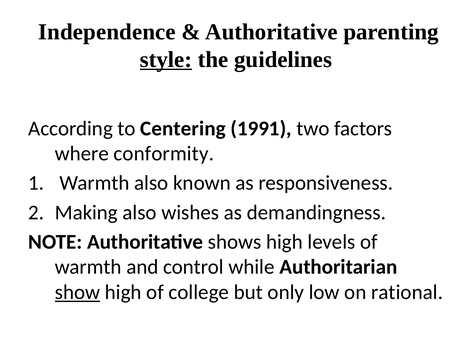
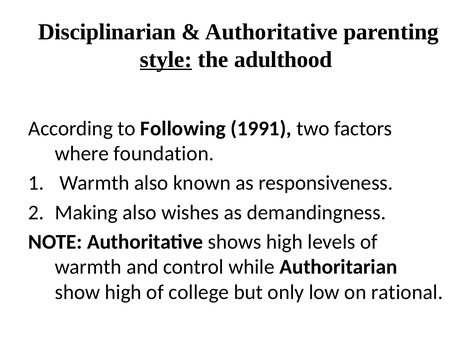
Independence: Independence -> Disciplinarian (107, 32)
guidelines: guidelines -> adulthood (283, 59)
Centering: Centering -> Following (183, 128)
conformity: conformity -> foundation (164, 154)
show underline: present -> none (77, 292)
